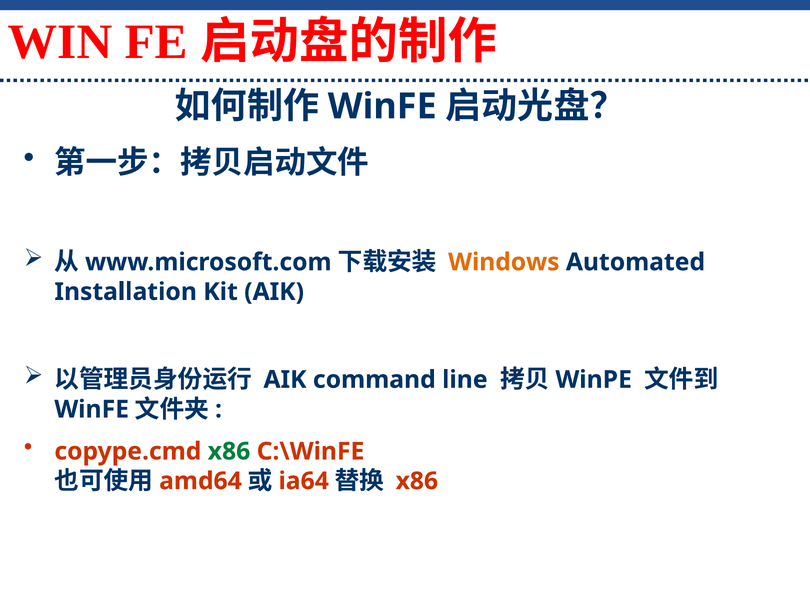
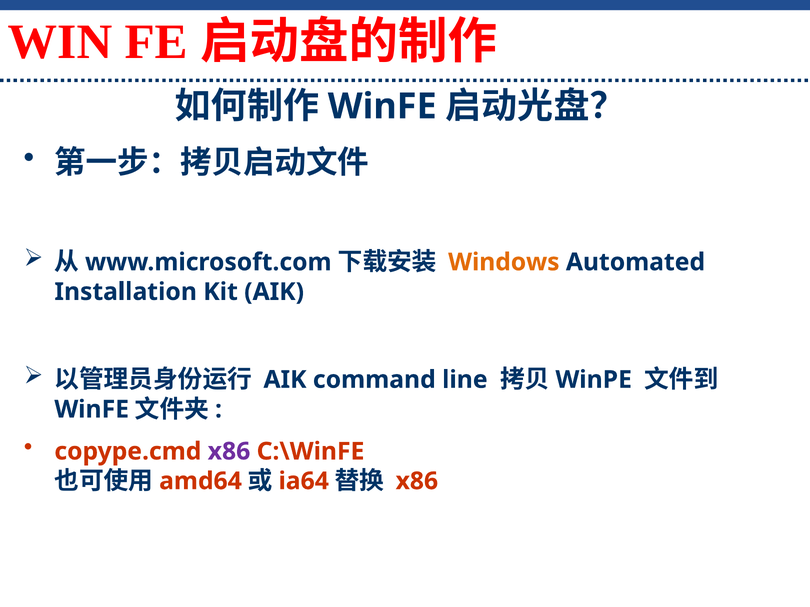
x86 colour: green -> purple (229, 452)
